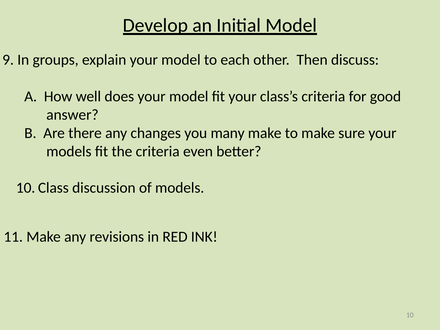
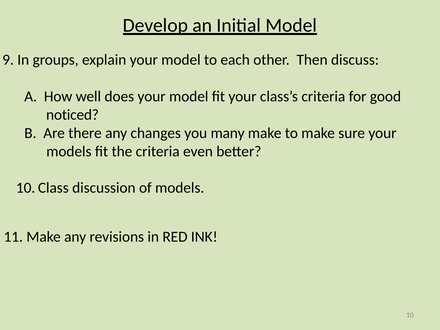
answer: answer -> noticed (73, 115)
